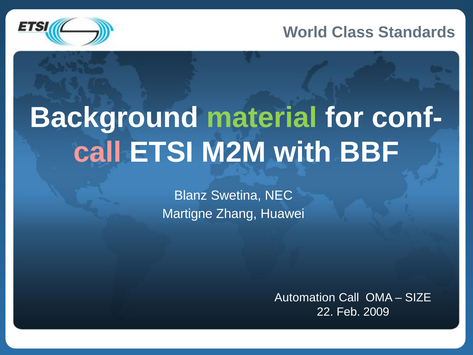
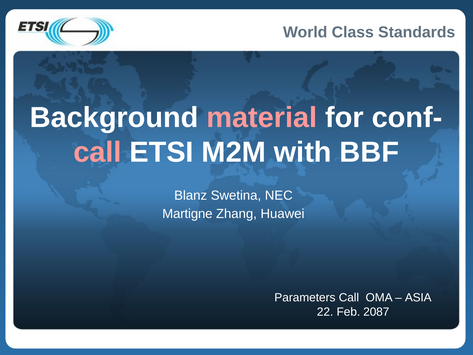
material colour: light green -> pink (262, 117)
Automation: Automation -> Parameters (305, 297)
SIZE: SIZE -> ASIA (418, 297)
2009: 2009 -> 2087 (376, 312)
